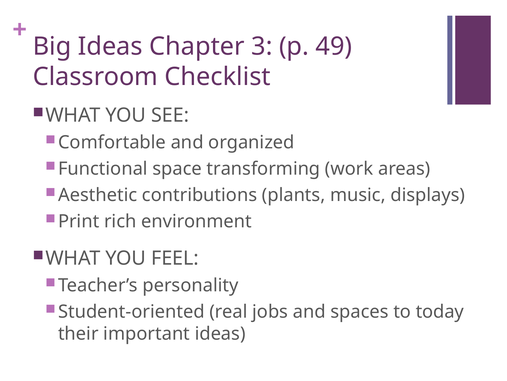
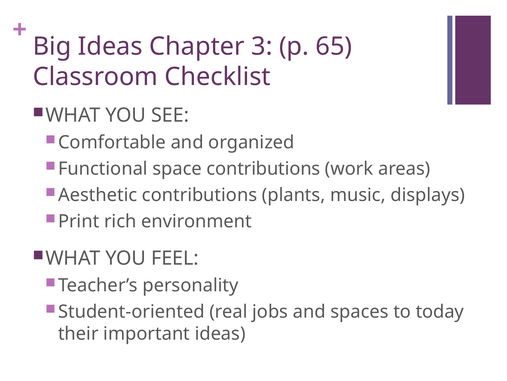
49: 49 -> 65 (334, 46)
space transforming: transforming -> contributions (263, 168)
